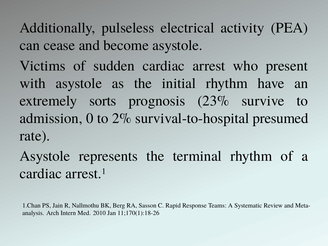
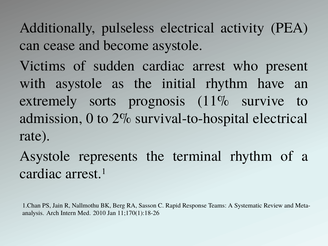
23%: 23% -> 11% (213, 101)
survival-to-hospital presumed: presumed -> electrical (280, 118)
